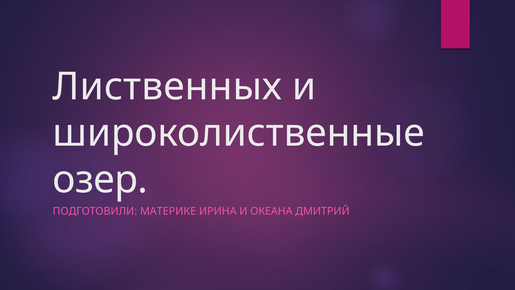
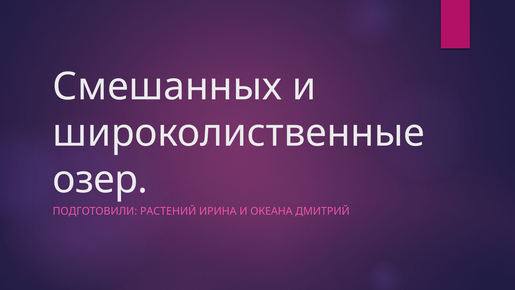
Лиственных: Лиственных -> Смешанных (167, 87)
МАТЕРИКЕ: МАТЕРИКЕ -> РАСТЕНИЙ (168, 211)
